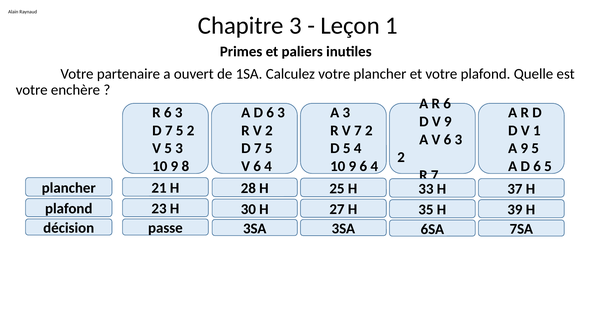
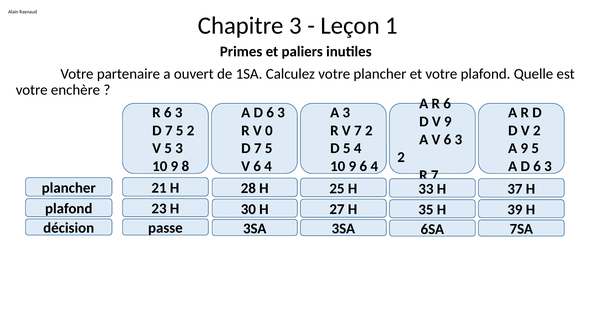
V 2: 2 -> 0 (269, 131)
V 1: 1 -> 2 (537, 131)
5: 5 -> 3 (548, 166)
